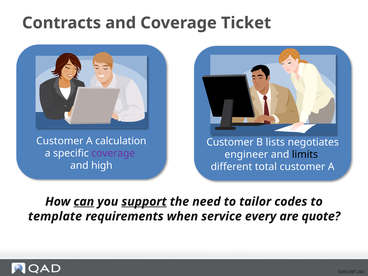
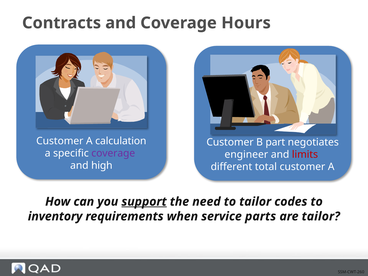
Ticket: Ticket -> Hours (246, 23)
lists: lists -> part (275, 142)
limits colour: black -> red (305, 155)
can underline: present -> none (84, 202)
template: template -> inventory (55, 216)
every: every -> parts (261, 216)
are quote: quote -> tailor (321, 216)
